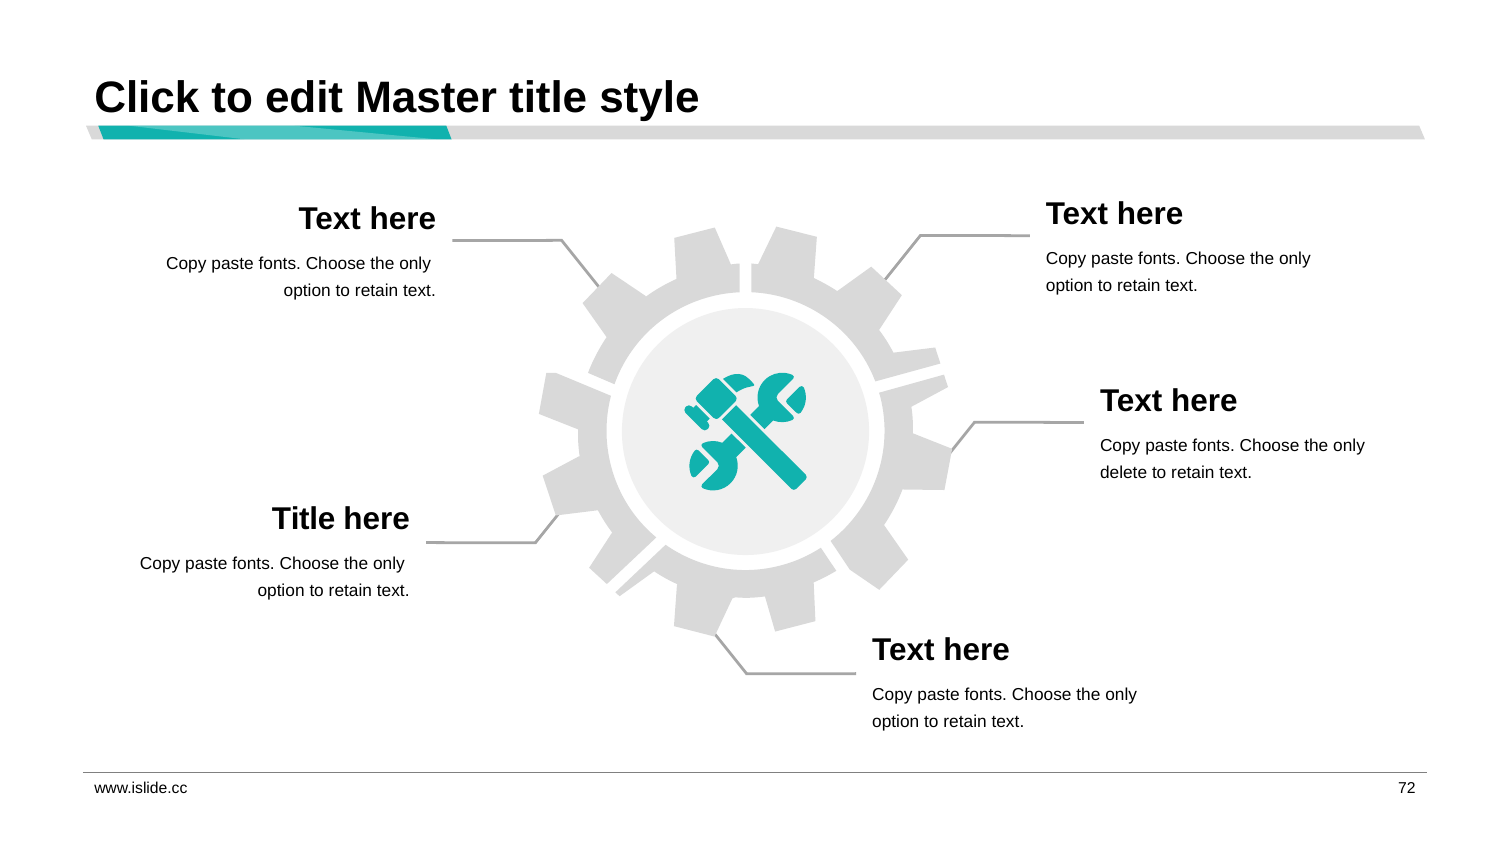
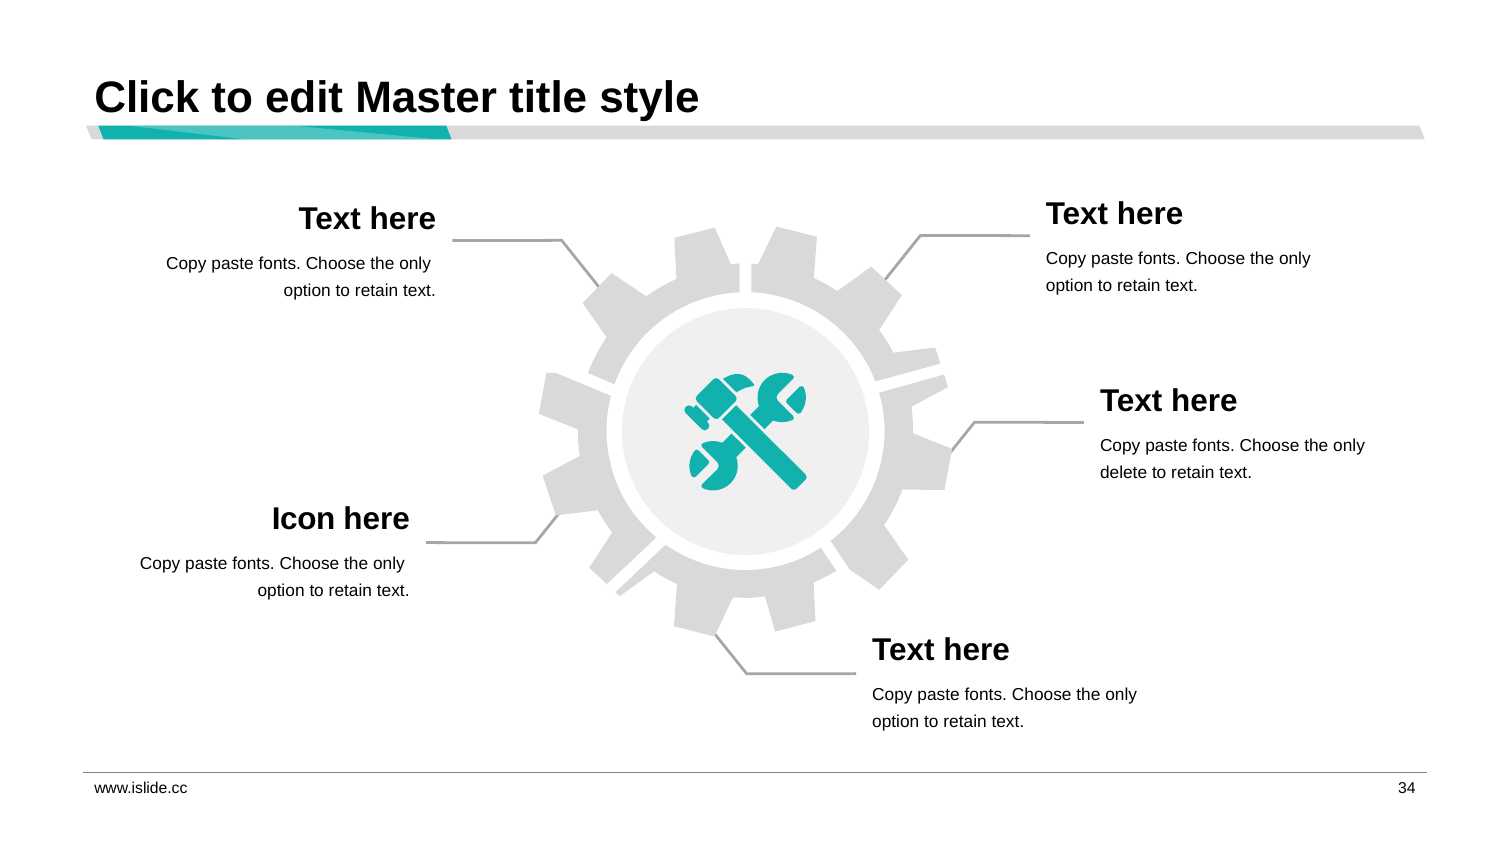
Title: Title -> Icon (304, 519)
72: 72 -> 34 (1407, 788)
